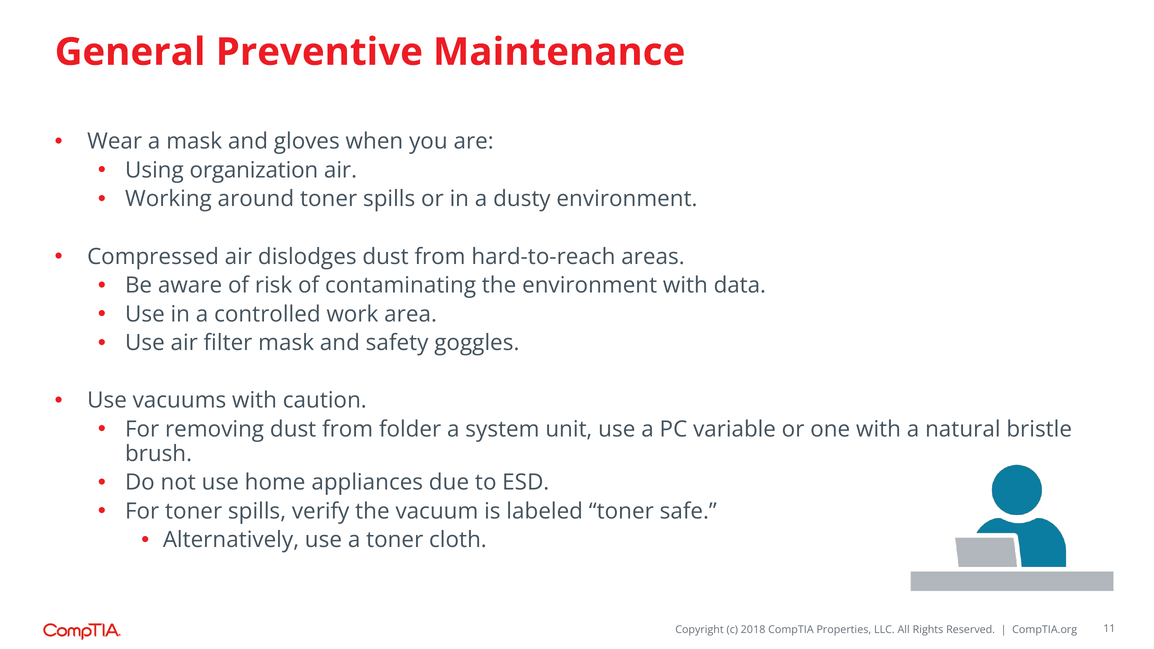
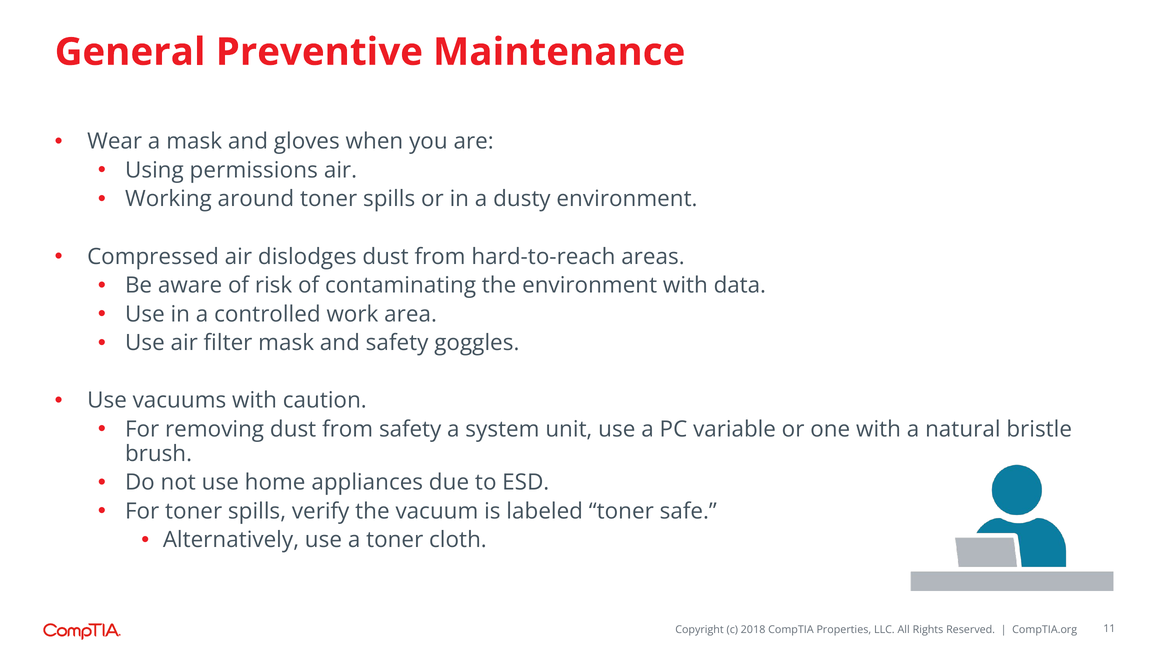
organization: organization -> permissions (254, 170)
from folder: folder -> safety (410, 429)
